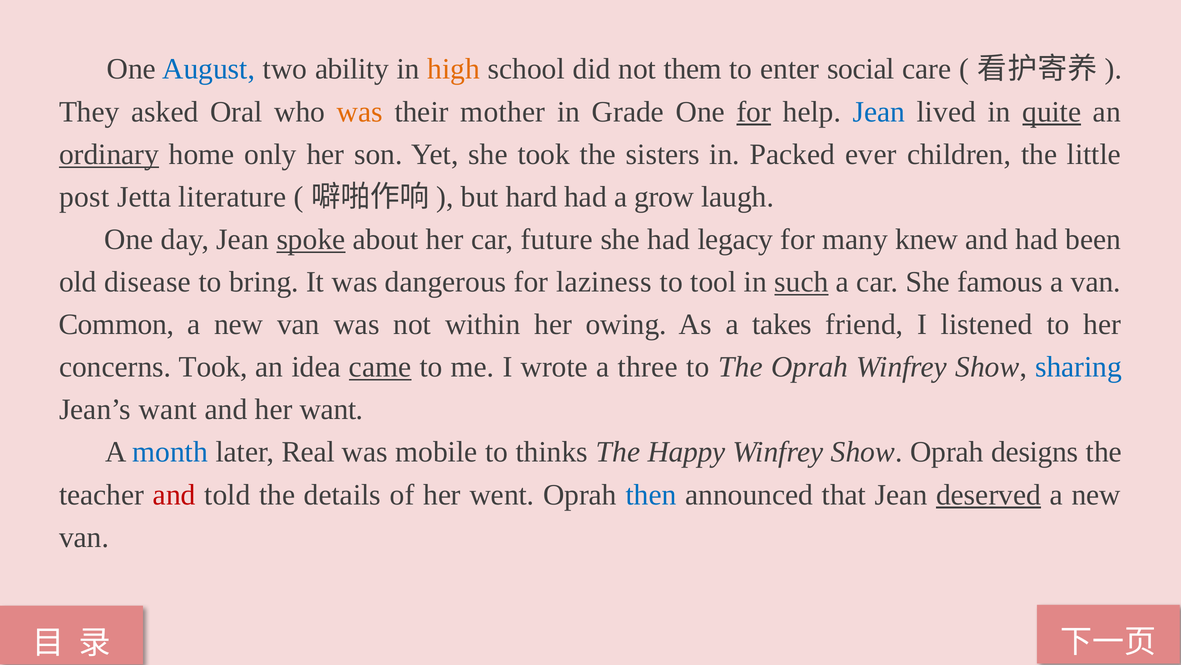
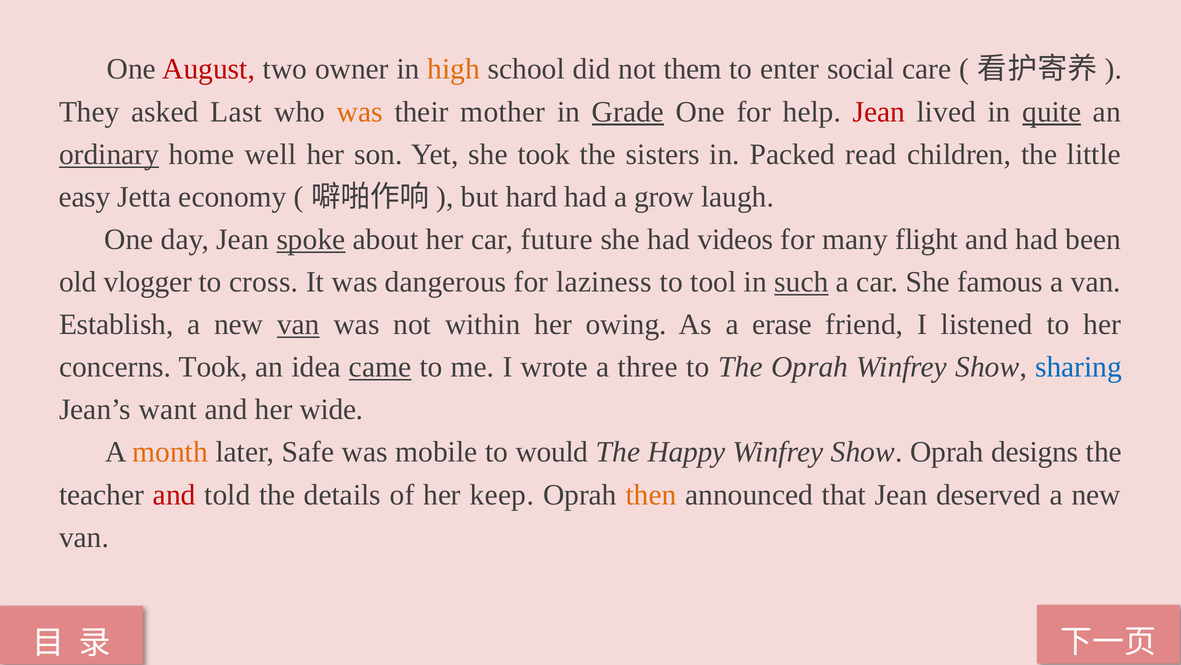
August colour: blue -> red (209, 69)
ability: ability -> owner (352, 69)
Oral: Oral -> Last (236, 112)
Grade underline: none -> present (628, 112)
for underline: present -> none (754, 112)
Jean colour: blue -> red (879, 112)
only: only -> well (270, 154)
ever: ever -> read (871, 154)
post: post -> easy (85, 197)
literature: literature -> economy (233, 197)
legacy: legacy -> videos (735, 239)
knew: knew -> flight (927, 239)
disease: disease -> vlogger (148, 282)
bring: bring -> cross (264, 282)
Common: Common -> Establish (116, 324)
van underline: none -> present (298, 324)
takes: takes -> erase (782, 324)
her want: want -> wide (332, 409)
month colour: blue -> orange (170, 452)
Real: Real -> Safe (308, 452)
thinks: thinks -> would (552, 452)
went: went -> keep (502, 494)
then colour: blue -> orange (651, 494)
deserved underline: present -> none (989, 494)
